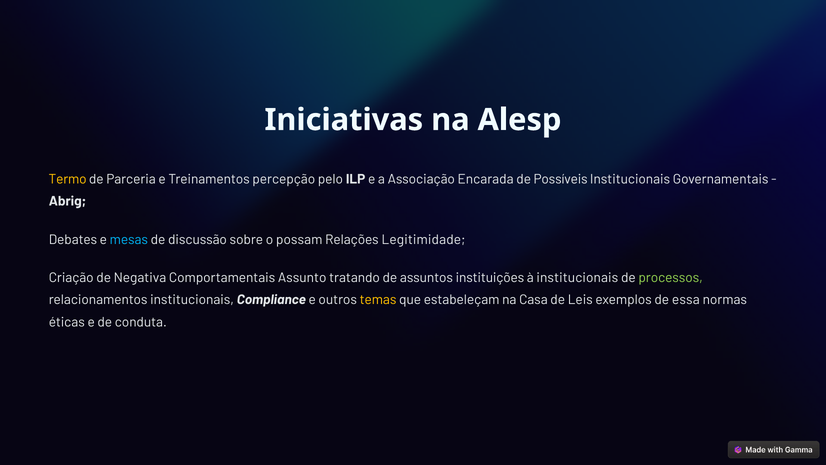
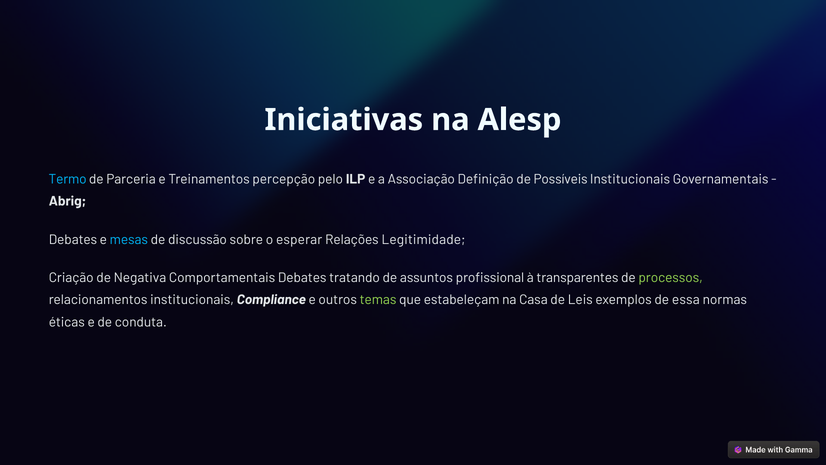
Termo colour: yellow -> light blue (68, 179)
Encarada: Encarada -> Definição (486, 179)
possam: possam -> esperar (299, 239)
Comportamentais Assunto: Assunto -> Debates (302, 277)
instituições: instituições -> profissional (490, 277)
à institucionais: institucionais -> transparentes (577, 277)
temas colour: yellow -> light green (378, 300)
